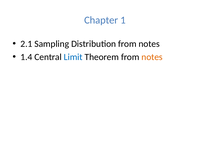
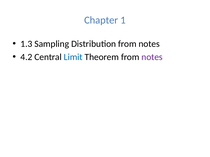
2.1: 2.1 -> 1.3 (26, 44)
1.4: 1.4 -> 4.2 (26, 57)
notes colour: orange -> purple (152, 57)
